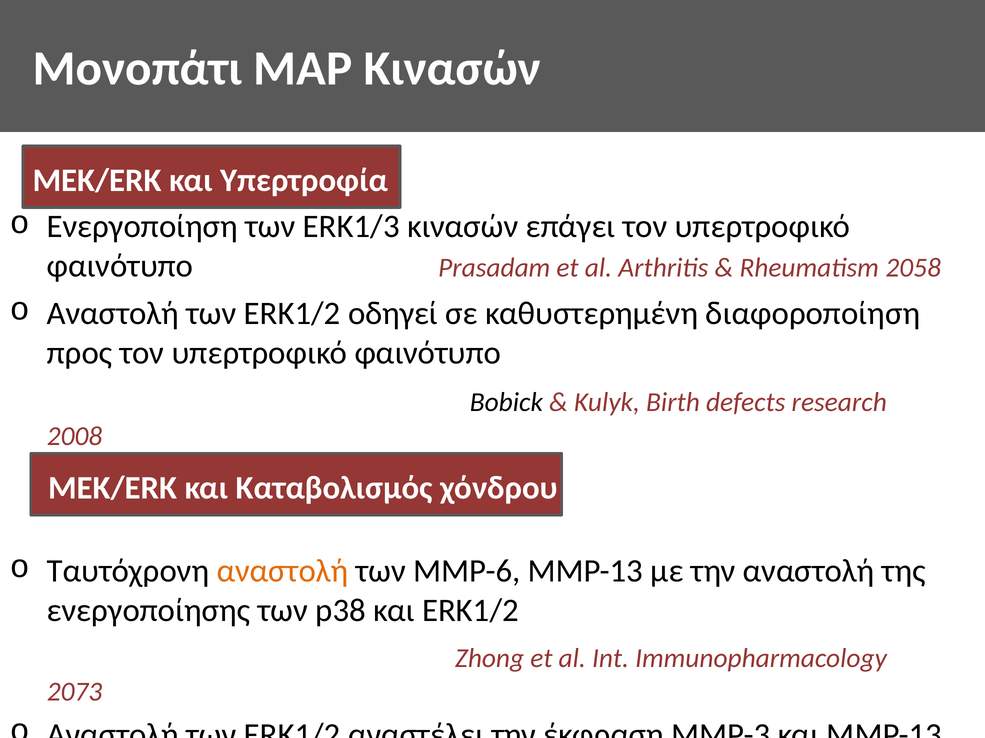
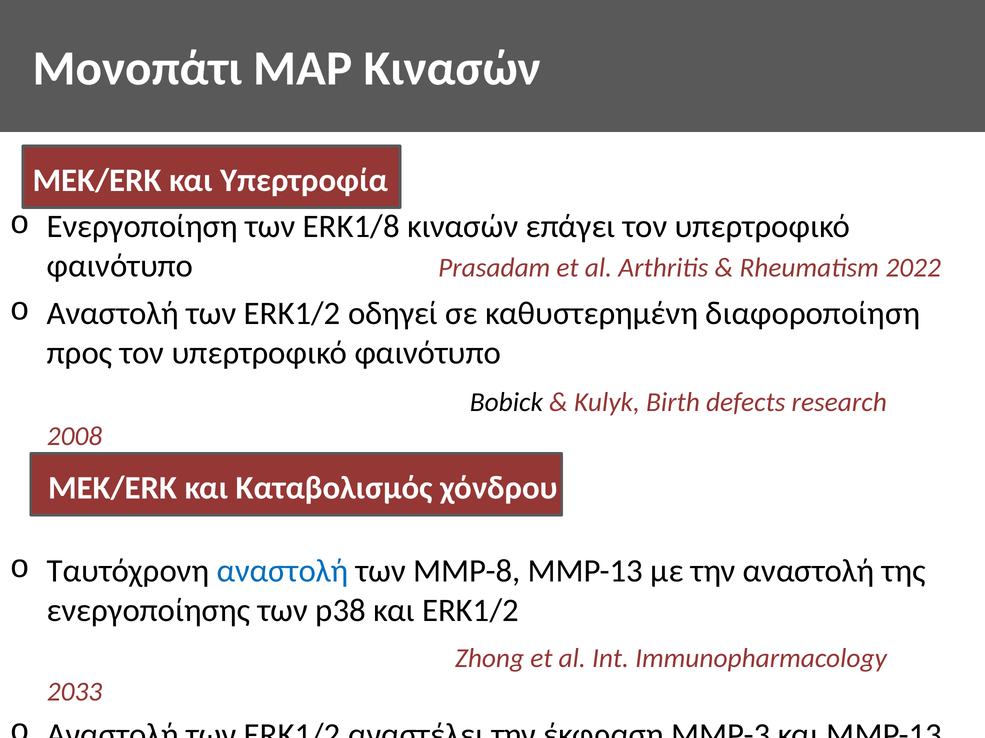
ERK1/3: ERK1/3 -> ERK1/8 (351, 227)
2058: 2058 -> 2022 (913, 268)
αναστολή colour: orange -> blue (283, 572)
ΜΜΡ-6: ΜΜΡ-6 -> ΜΜΡ-8 (467, 572)
2073: 2073 -> 2033 (75, 693)
